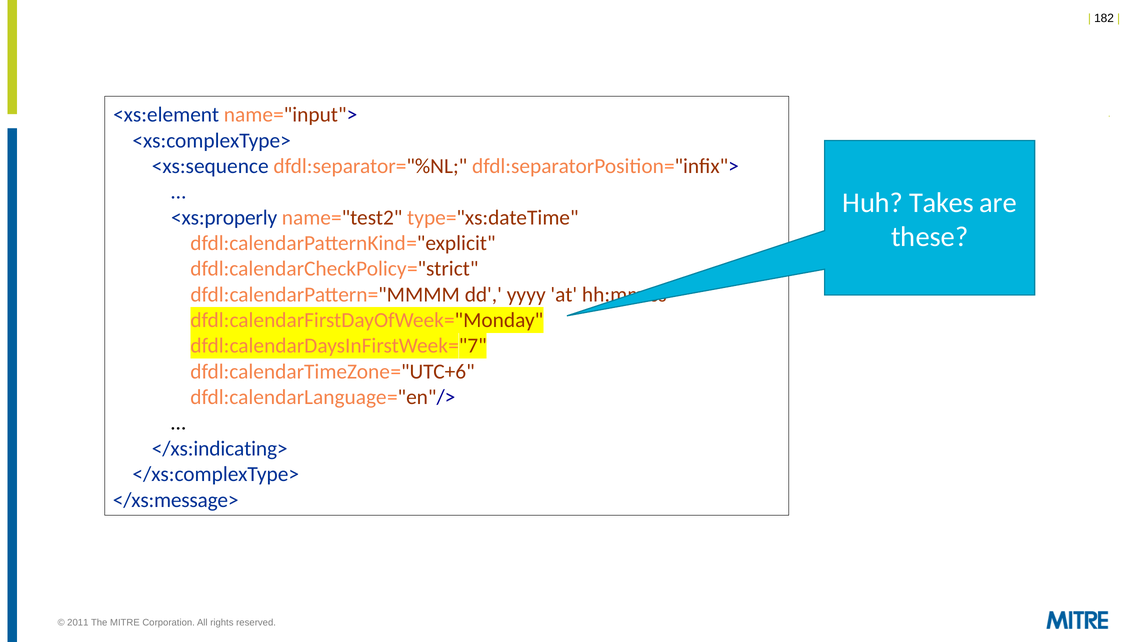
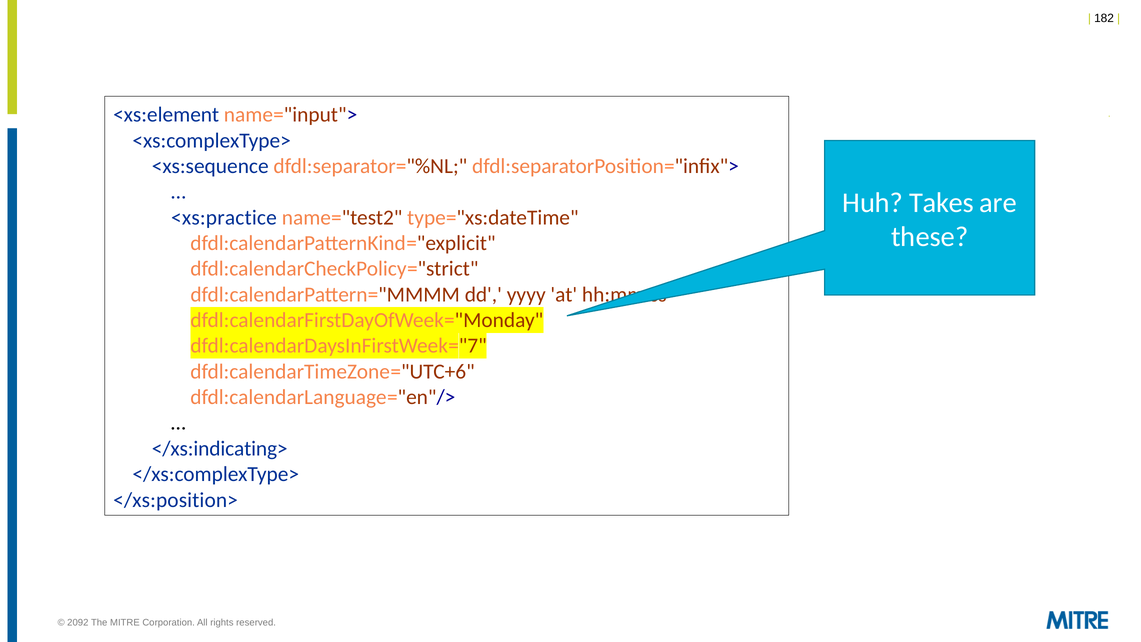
<xs:properly: <xs:properly -> <xs:practice (224, 217)
</xs:message>: </xs:message> -> </xs:position> (176, 500)
2011: 2011 -> 2092 (78, 622)
